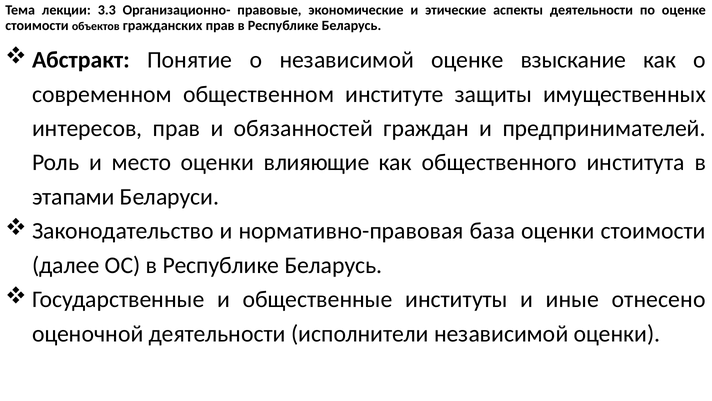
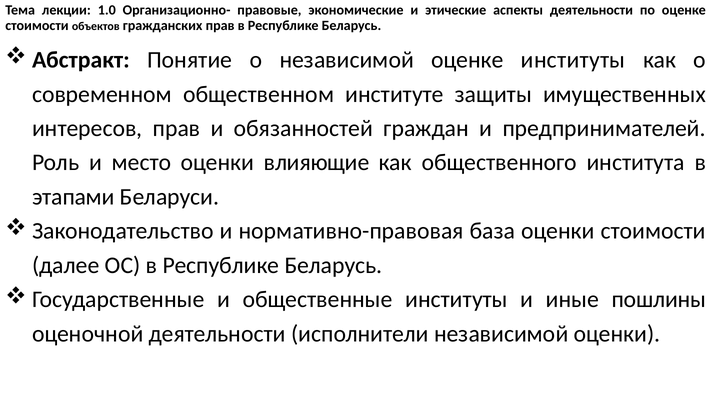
3.3: 3.3 -> 1.0 (107, 10)
оценке взыскание: взыскание -> институты (573, 60)
отнесено: отнесено -> пошлины (659, 299)
